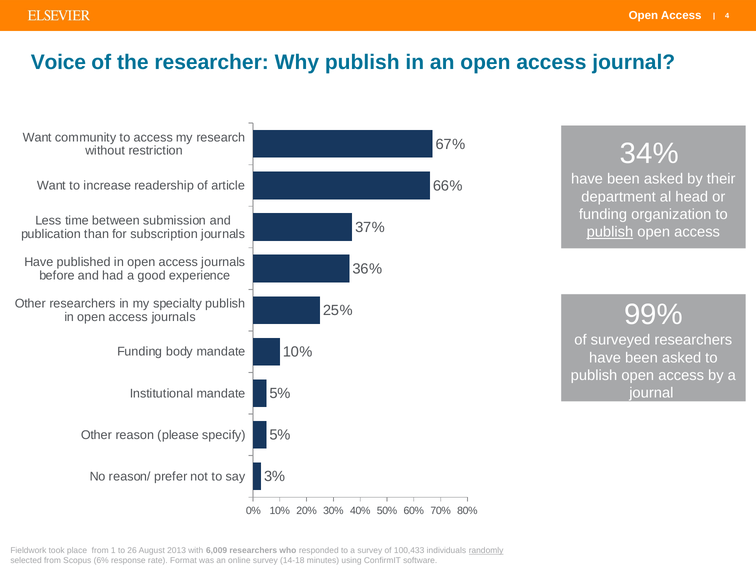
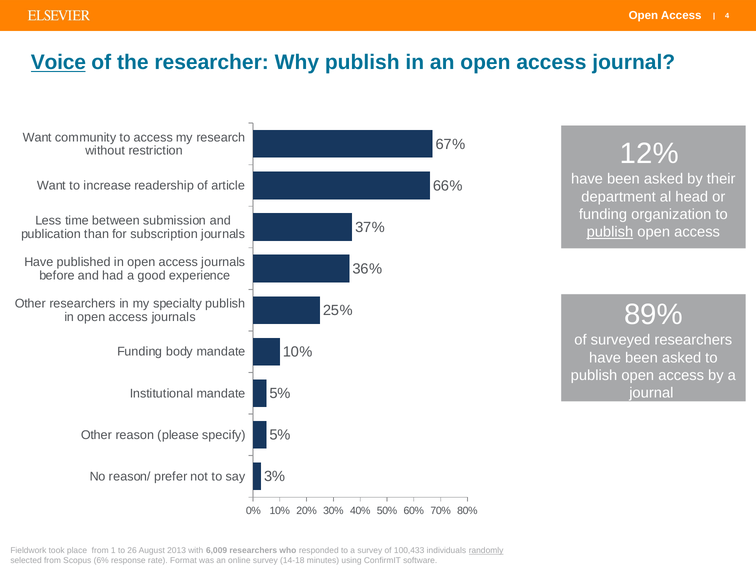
Voice underline: none -> present (58, 62)
34%: 34% -> 12% (649, 154)
99%: 99% -> 89% (653, 315)
